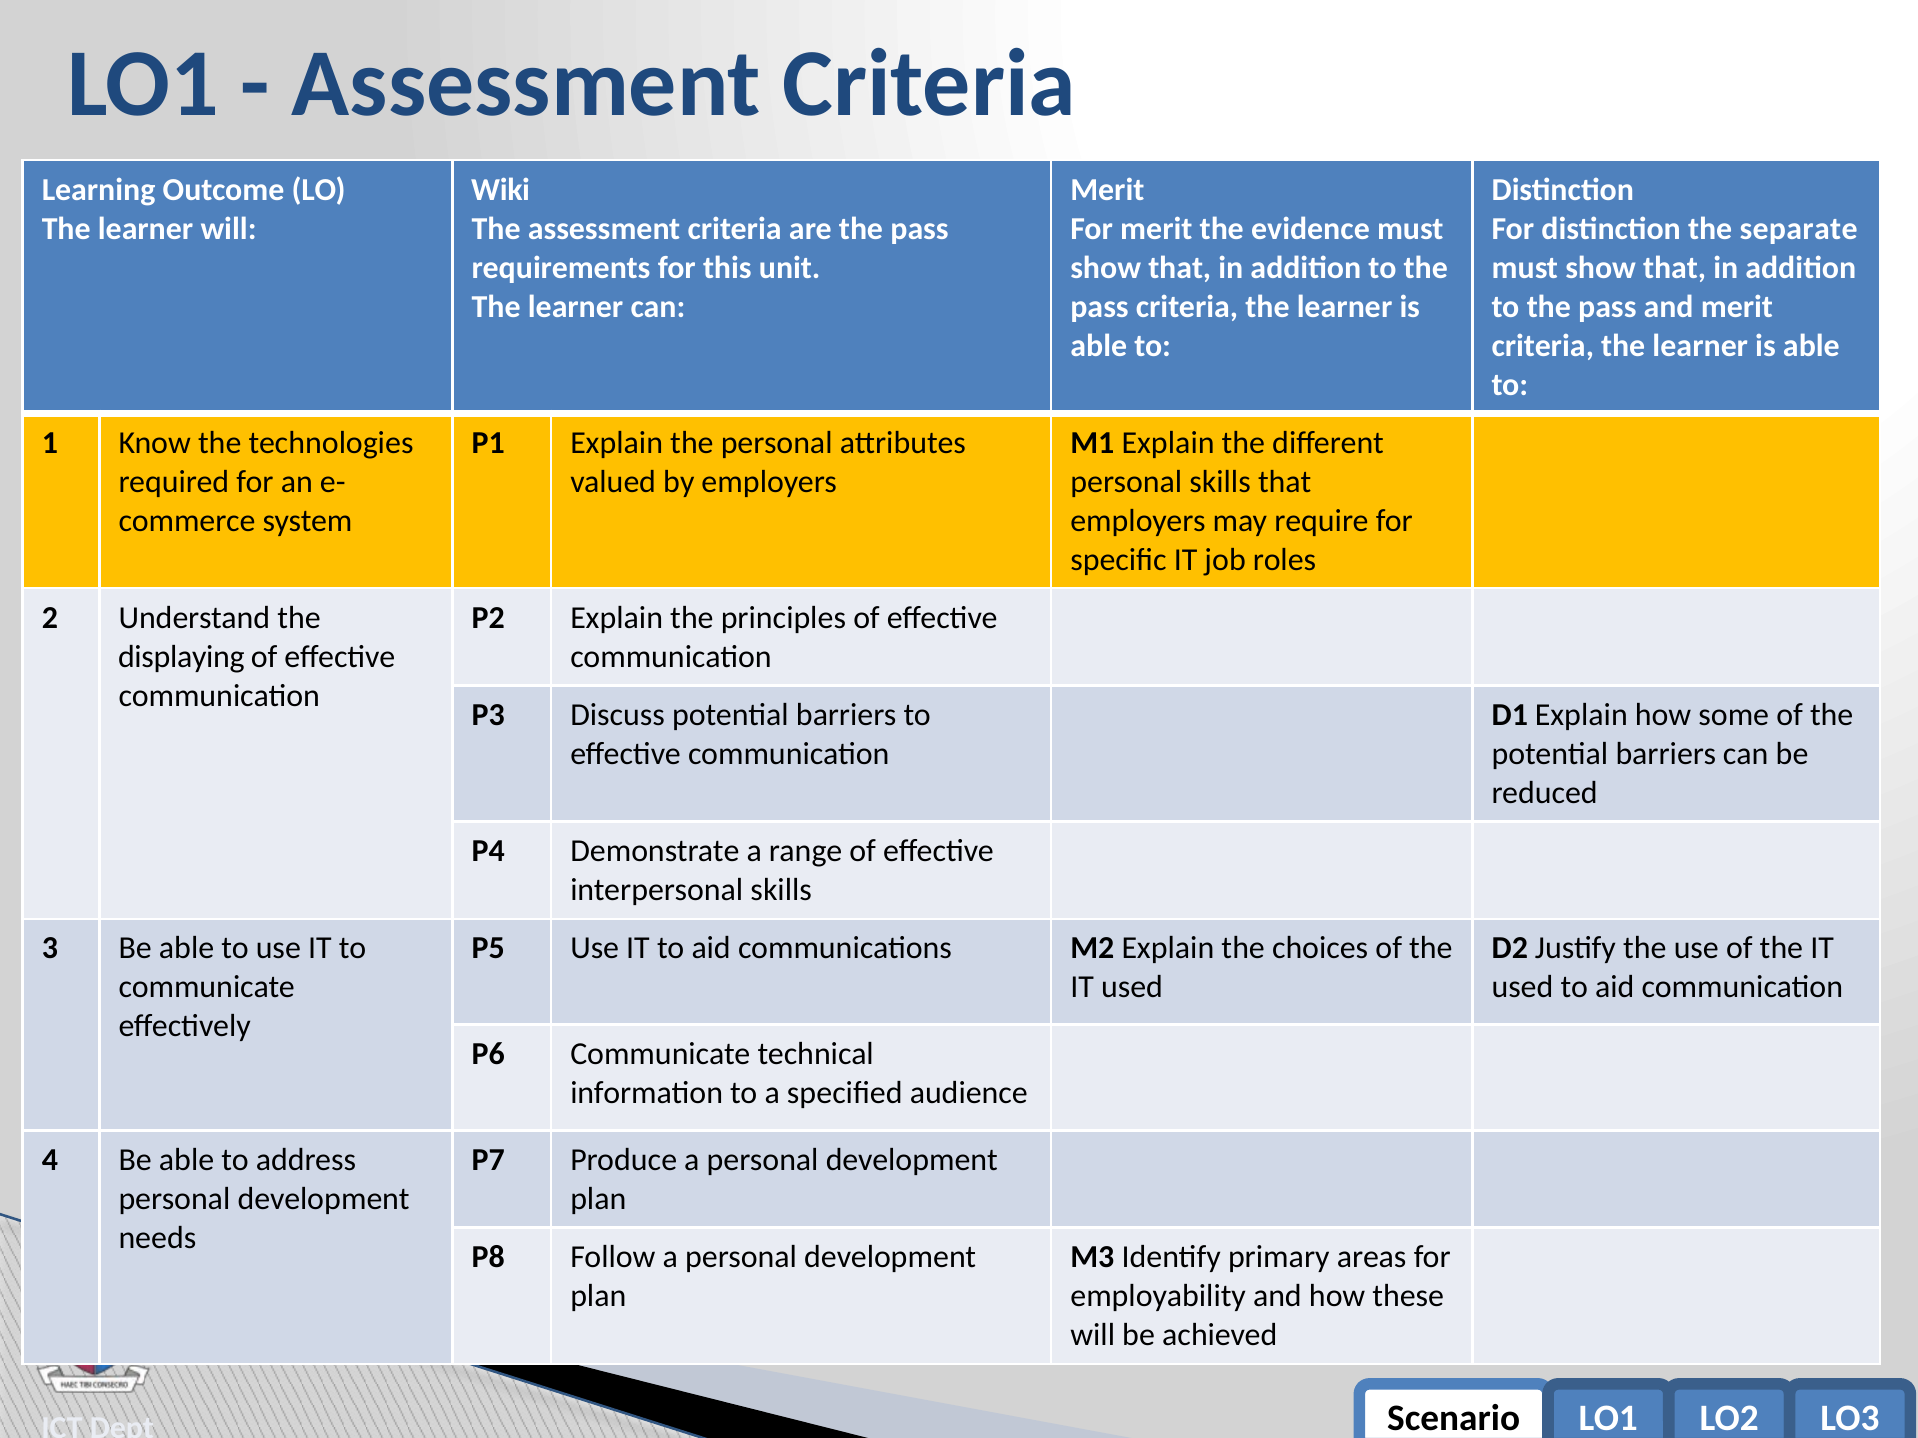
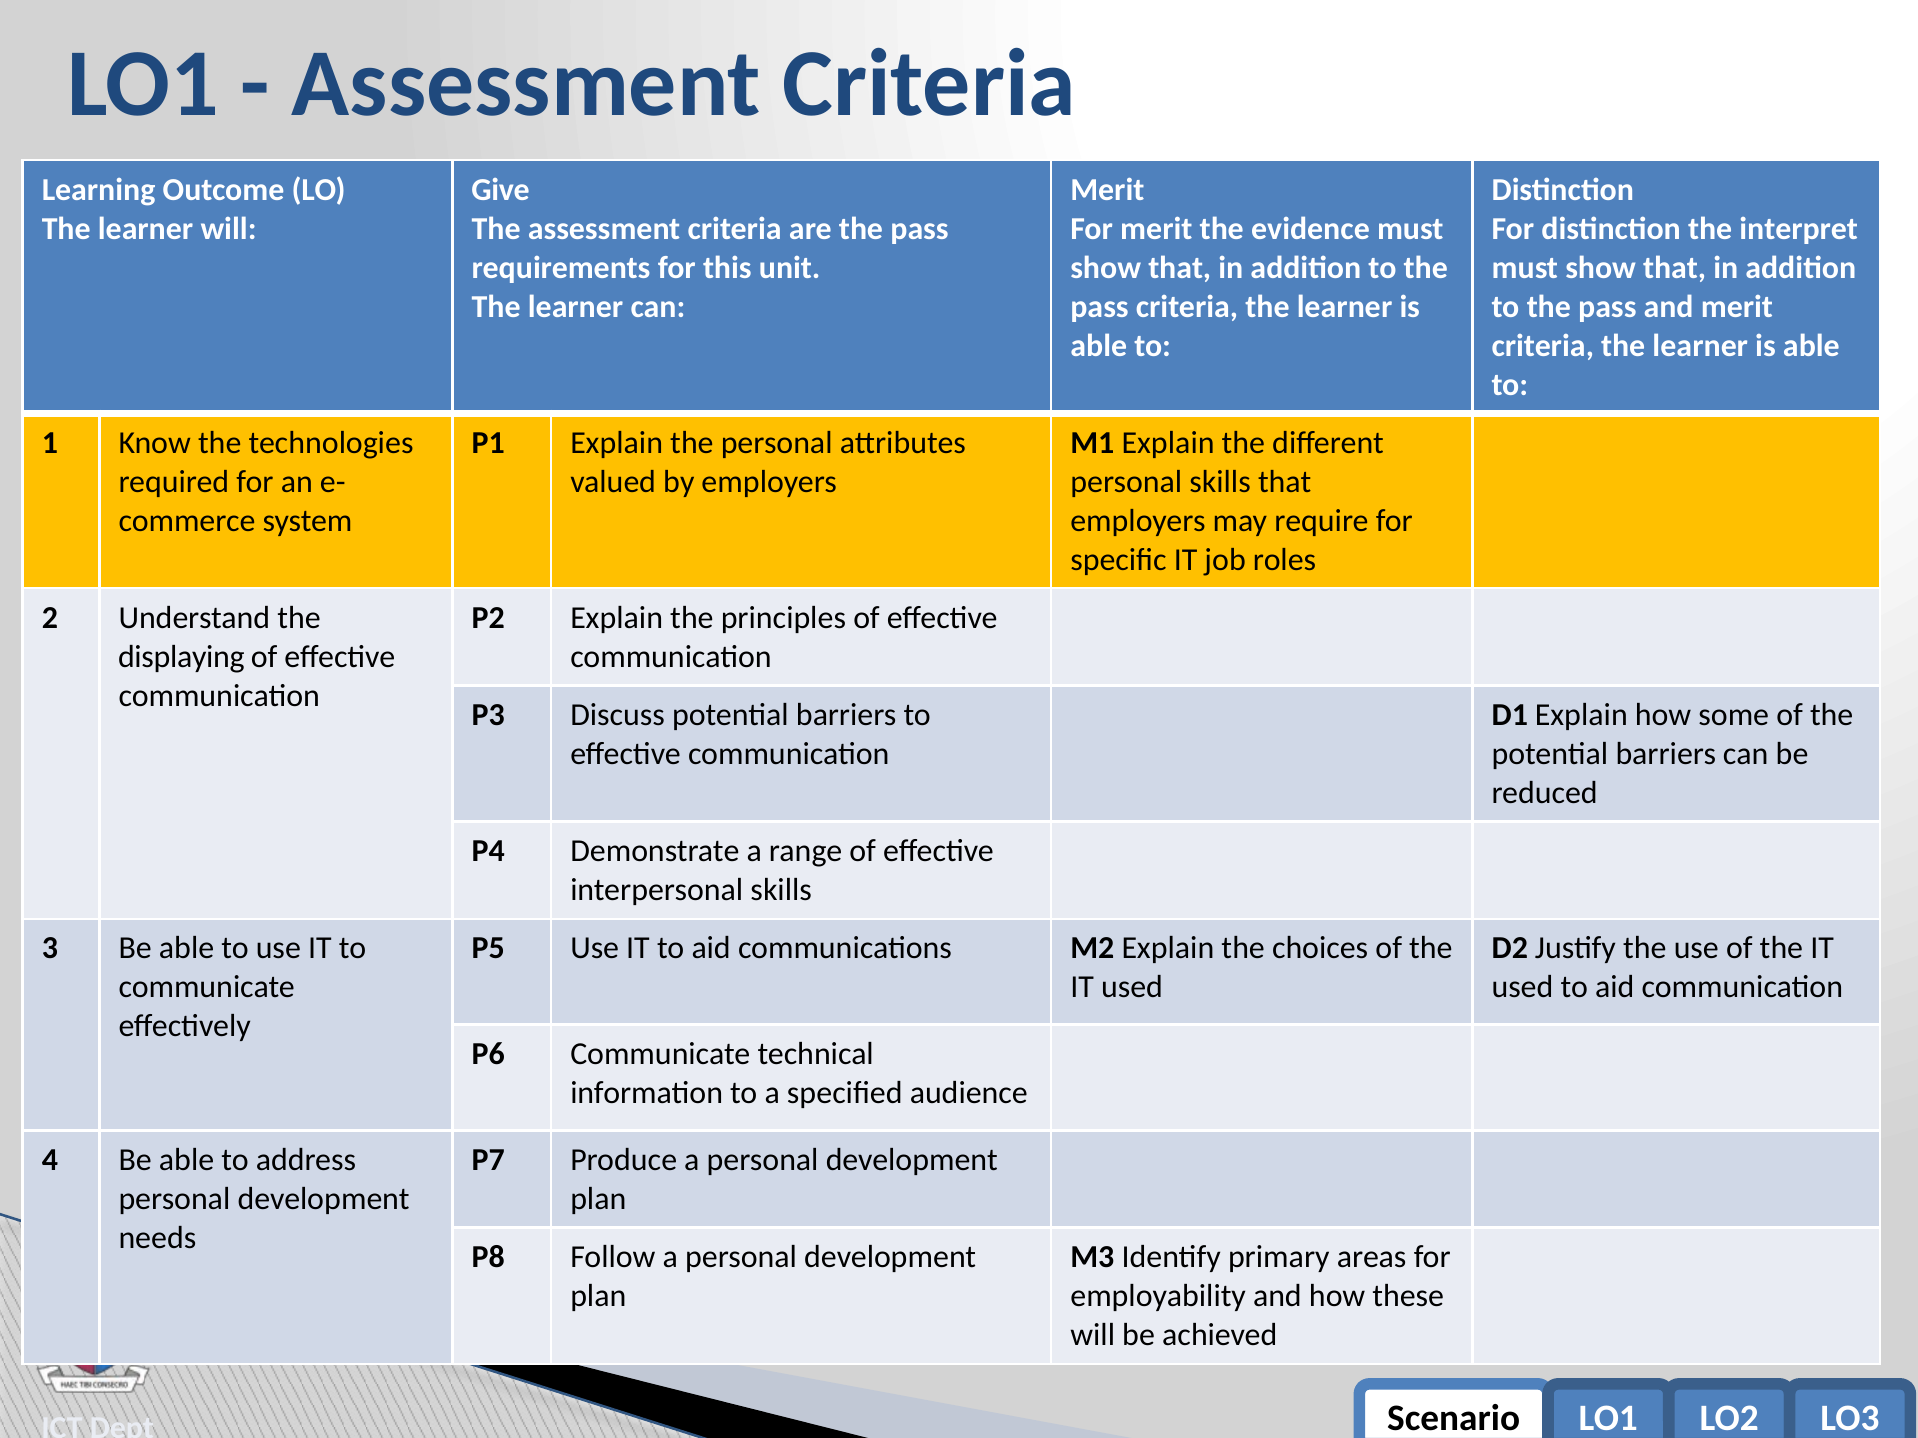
Wiki: Wiki -> Give (501, 190)
separate: separate -> interpret (1799, 229)
